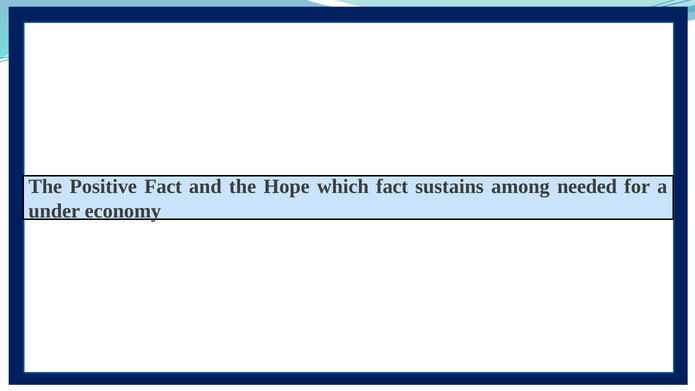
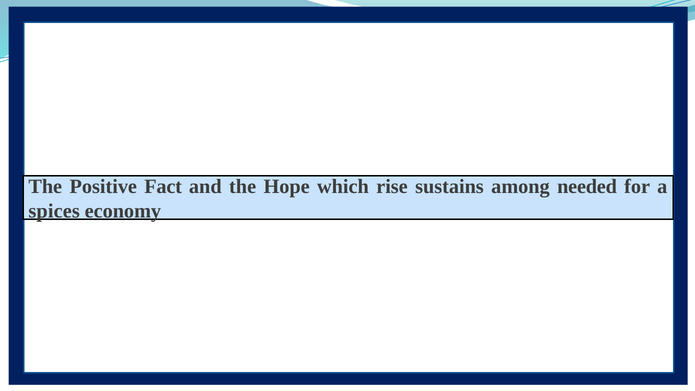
which fact: fact -> rise (392, 187)
under: under -> spices (54, 211)
